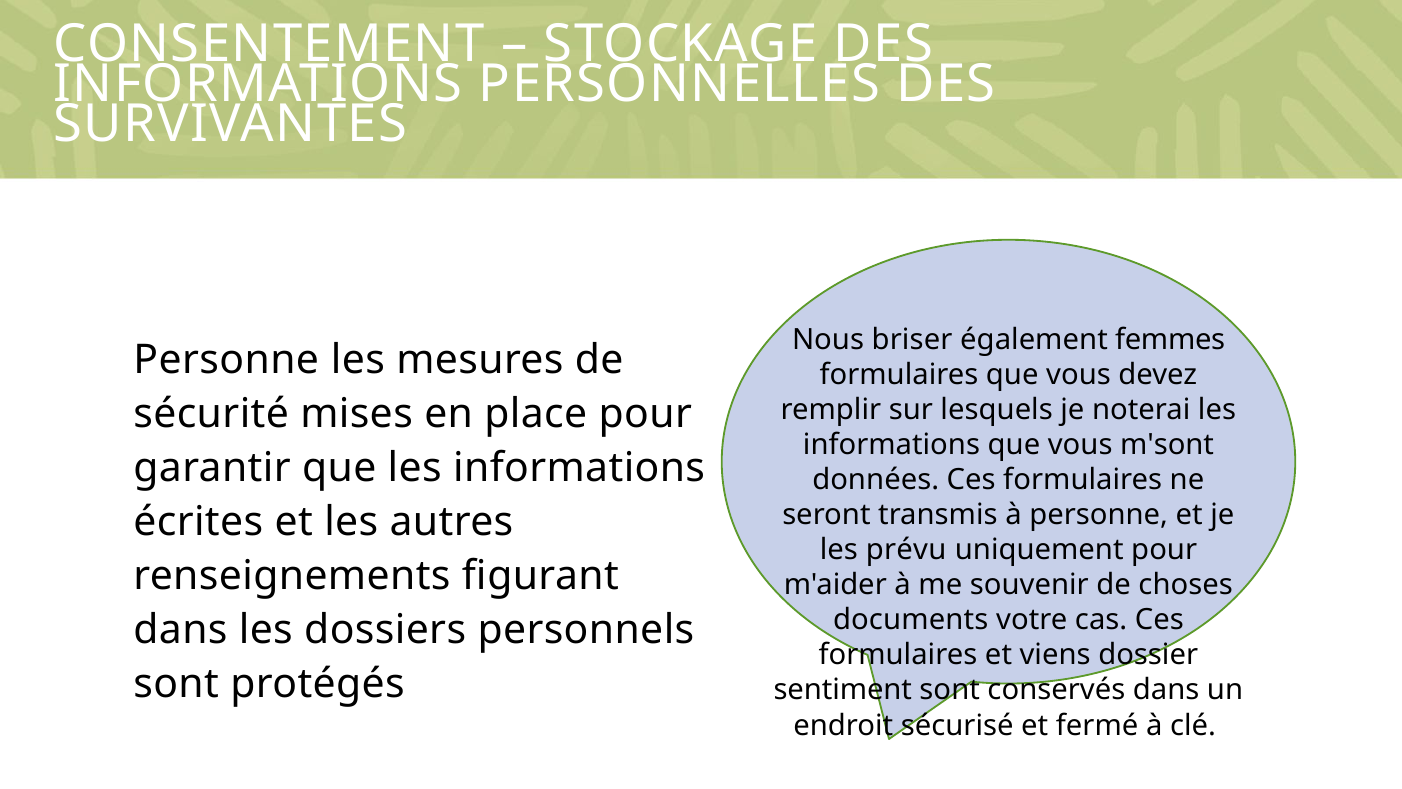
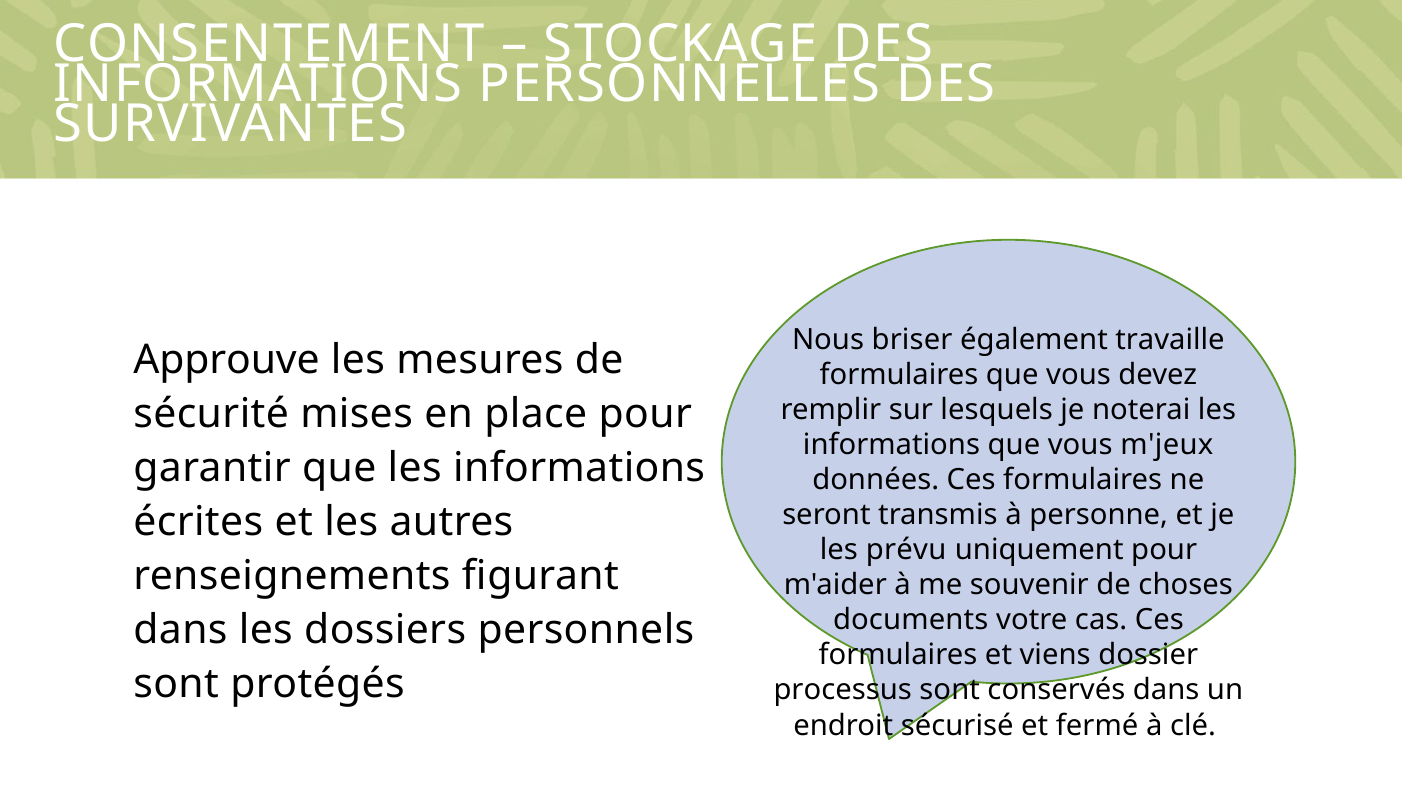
femmes: femmes -> travaille (1170, 339)
Personne: Personne -> Approuve (227, 359)
m'sont: m'sont -> m'jeux (1167, 445)
sentiment: sentiment -> processus (843, 690)
